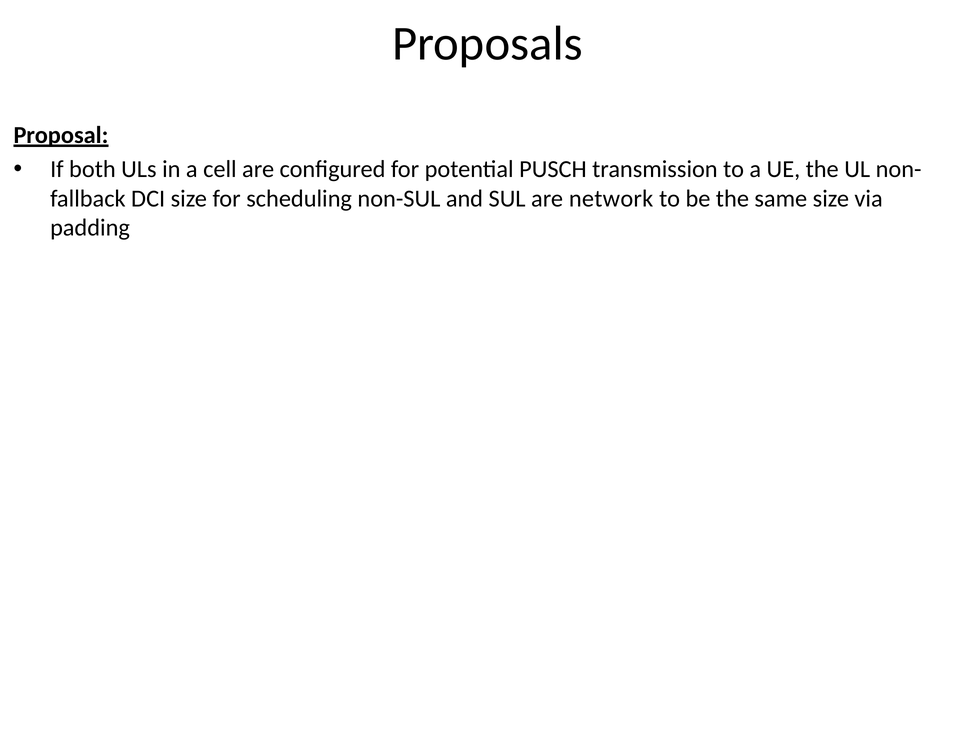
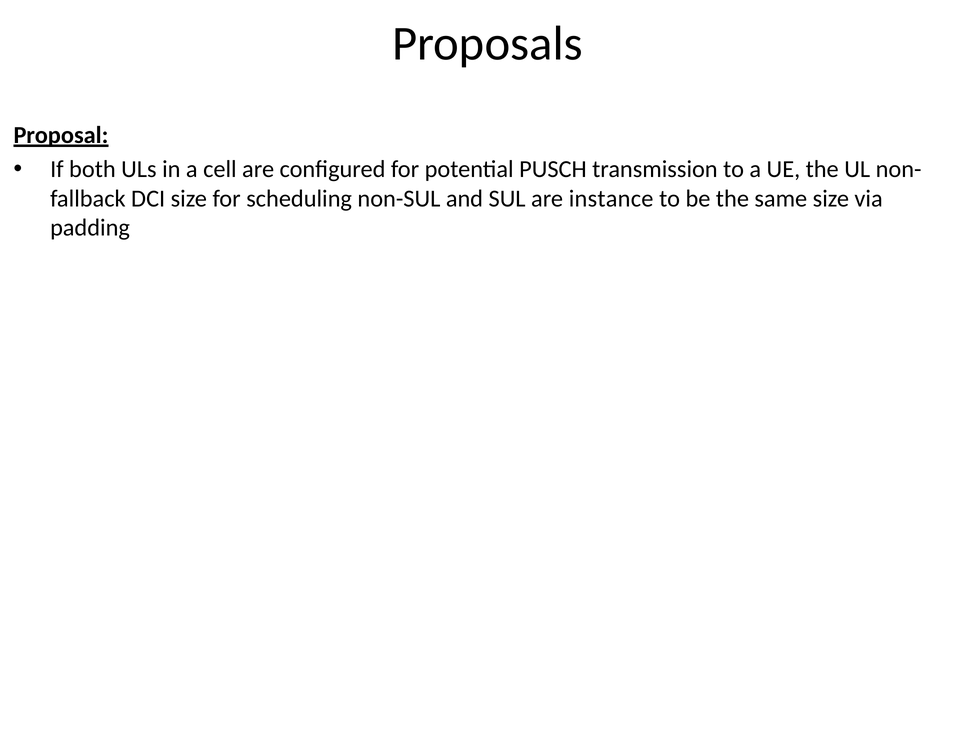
network: network -> instance (611, 198)
